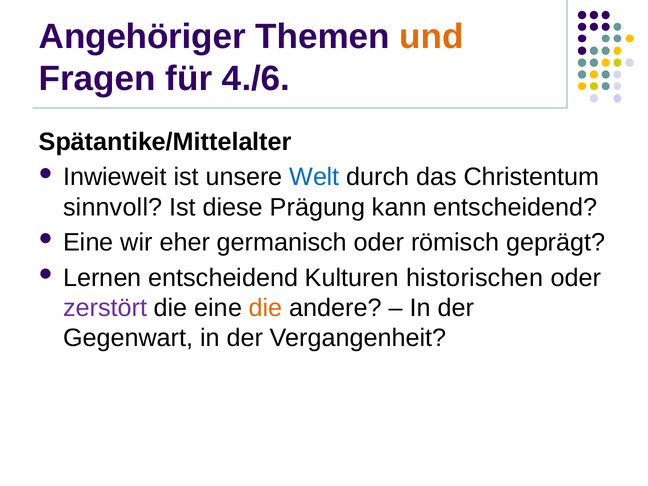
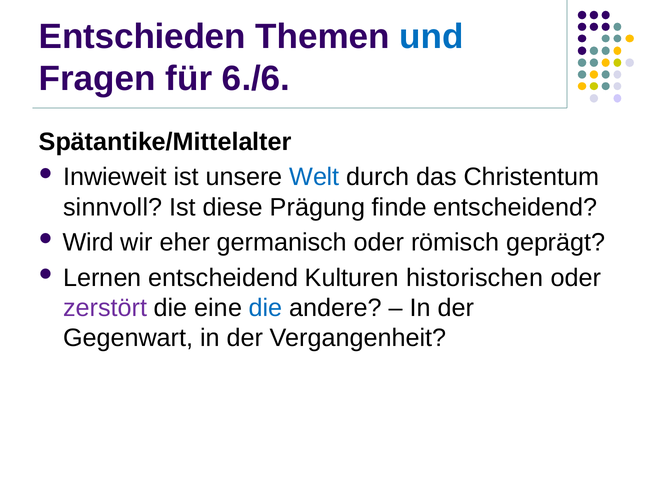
Angehöriger: Angehöriger -> Entschieden (142, 36)
und colour: orange -> blue (432, 36)
4./6: 4./6 -> 6./6 (256, 79)
kann: kann -> finde (399, 207)
Eine: Eine -> Wird (88, 243)
die colour: orange -> blue (266, 308)
